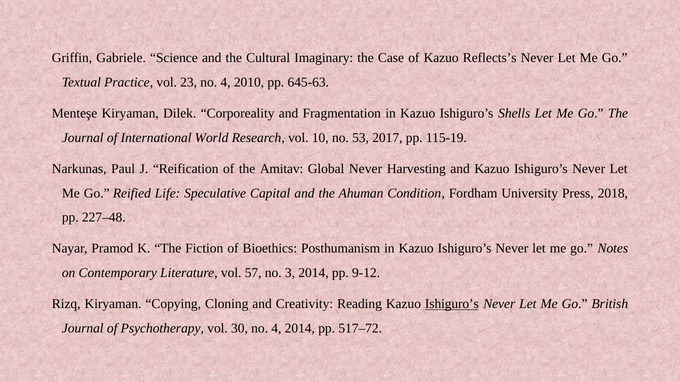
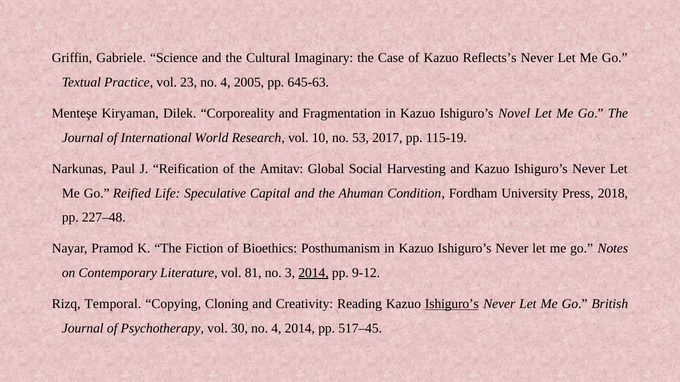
2010: 2010 -> 2005 (249, 82)
Shells: Shells -> Novel (514, 114)
Global Never: Never -> Social (366, 169)
57: 57 -> 81 (253, 273)
2014 underline: none -> present (314, 273)
Rizq Kiryaman: Kiryaman -> Temporal (113, 304)
517–72: 517–72 -> 517–45 (360, 329)
